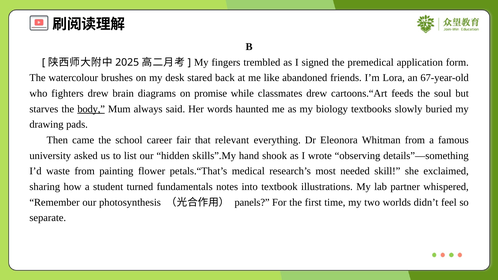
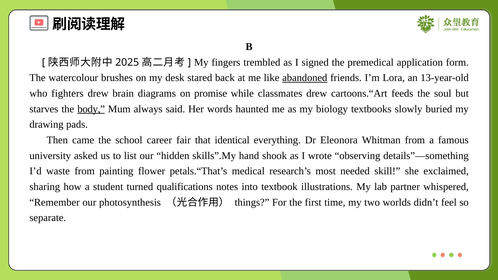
abandoned underline: none -> present (305, 78)
67-year-old: 67-year-old -> 13-year-old (445, 78)
relevant: relevant -> identical (232, 140)
fundamentals: fundamentals -> qualifications (185, 187)
panels: panels -> things (252, 202)
